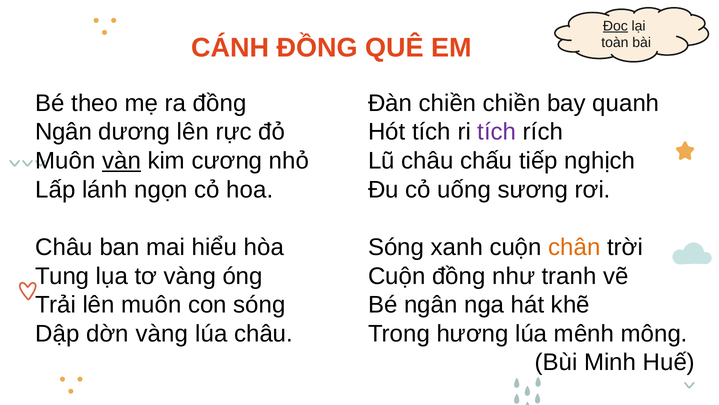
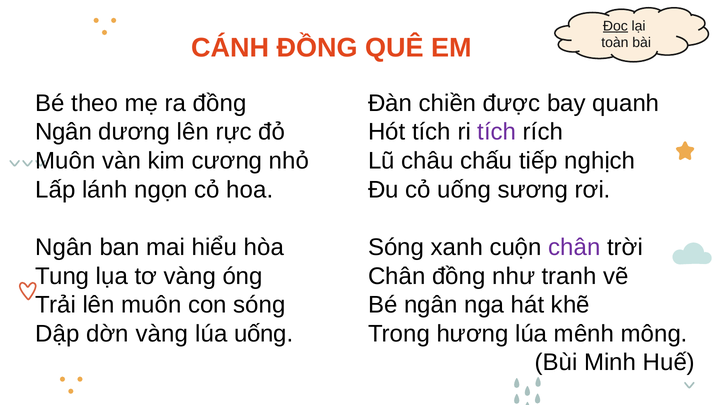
chiền chiền: chiền -> được (512, 103)
vàn underline: present -> none (122, 161)
Châu: Châu -> Ngân (64, 248)
chân colour: orange -> purple (574, 248)
Cuộn: Cuộn -> Chân (397, 276)
lúa châu: châu -> uống (264, 334)
